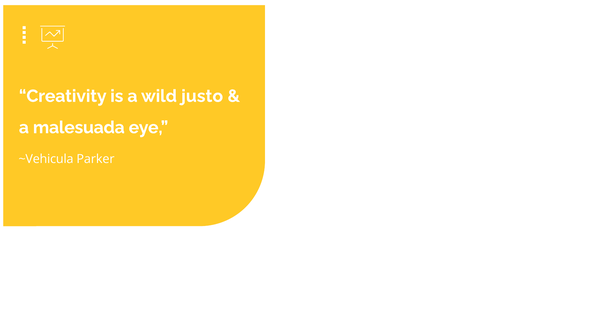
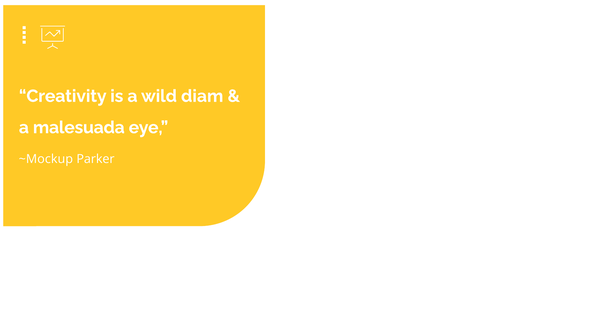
justo: justo -> diam (202, 96)
~Vehicula: ~Vehicula -> ~Mockup (46, 159)
